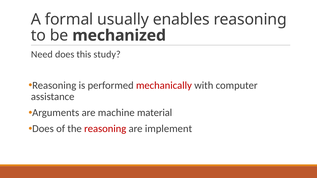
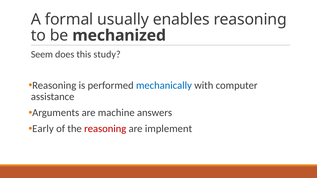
Need: Need -> Seem (42, 54)
mechanically colour: red -> blue (164, 85)
material: material -> answers (155, 113)
Does: Does -> Early (43, 129)
